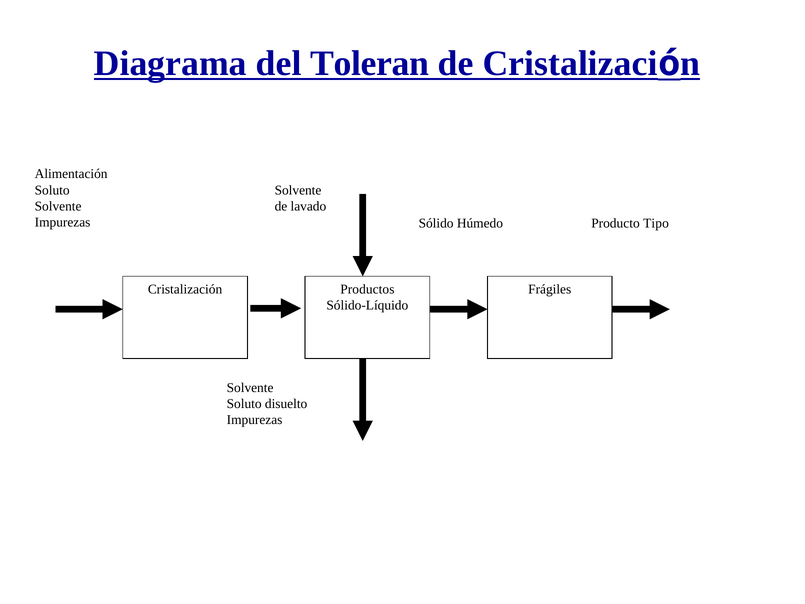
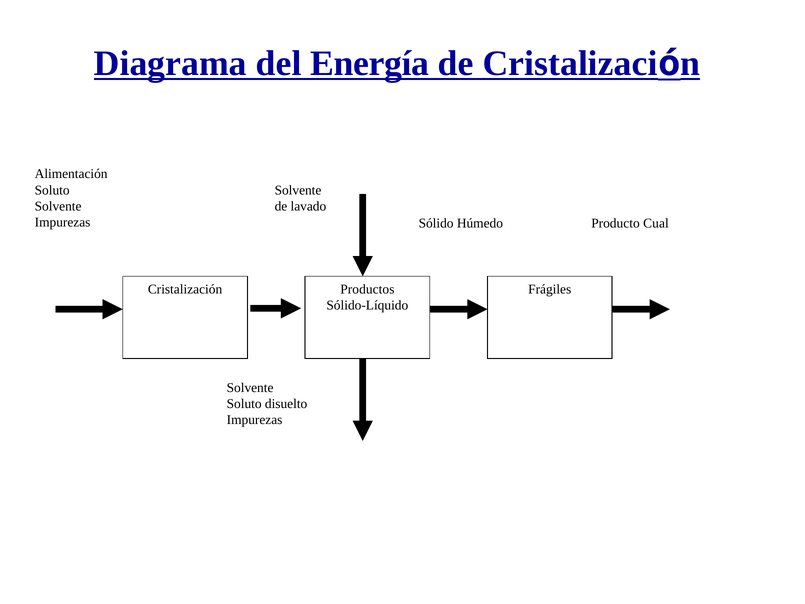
Toleran: Toleran -> Energía (370, 63)
Tipo: Tipo -> Cual (656, 223)
